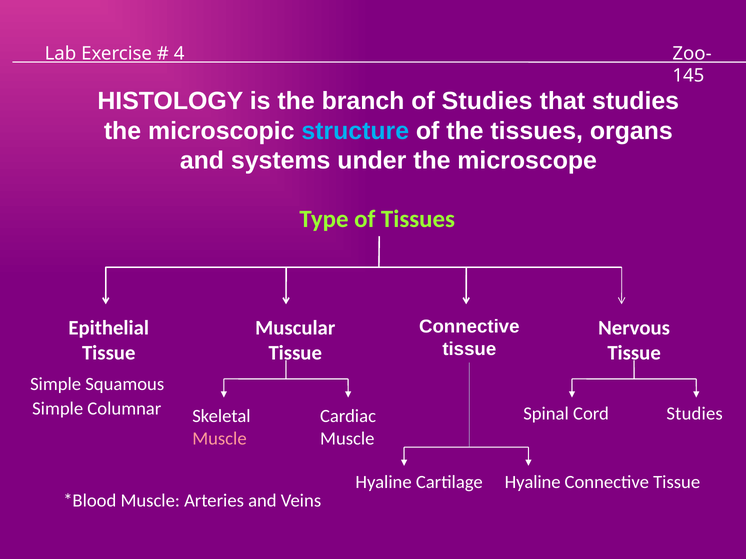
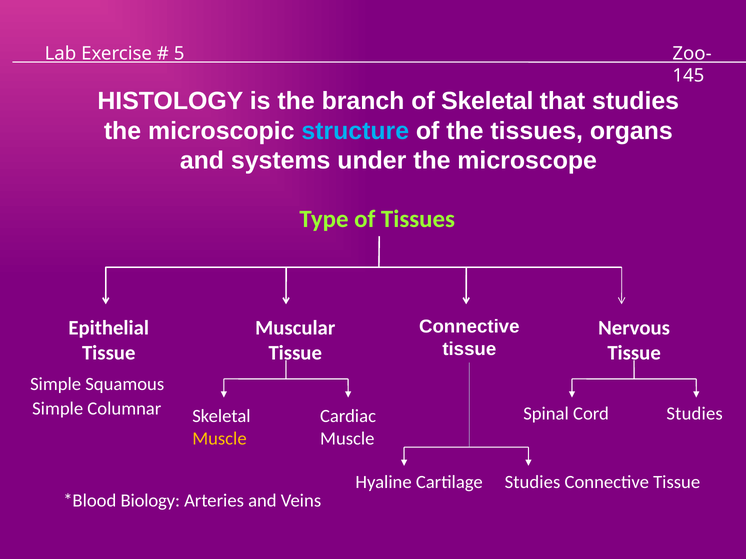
4: 4 -> 5 (179, 53)
of Studies: Studies -> Skeletal (487, 101)
Muscle colour: pink -> yellow (219, 439)
Hyaline: Hyaline -> Studies (532, 482)
Muscle: Muscle -> Biology (150, 501)
